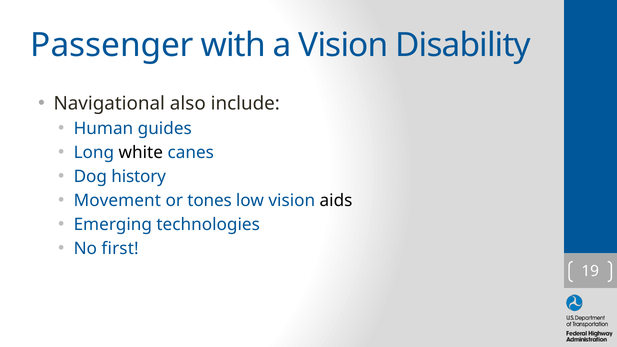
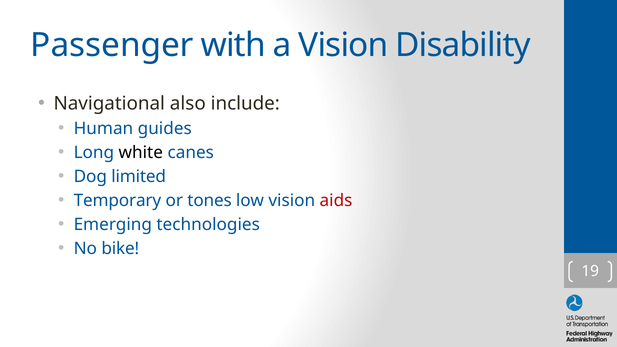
history: history -> limited (139, 176)
Movement: Movement -> Temporary (117, 200)
aids colour: black -> red (336, 200)
first: first -> bike (120, 248)
